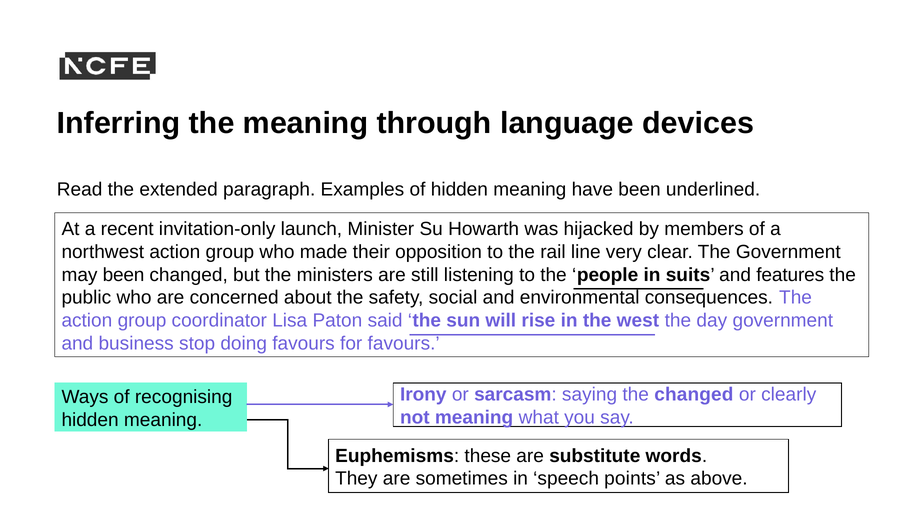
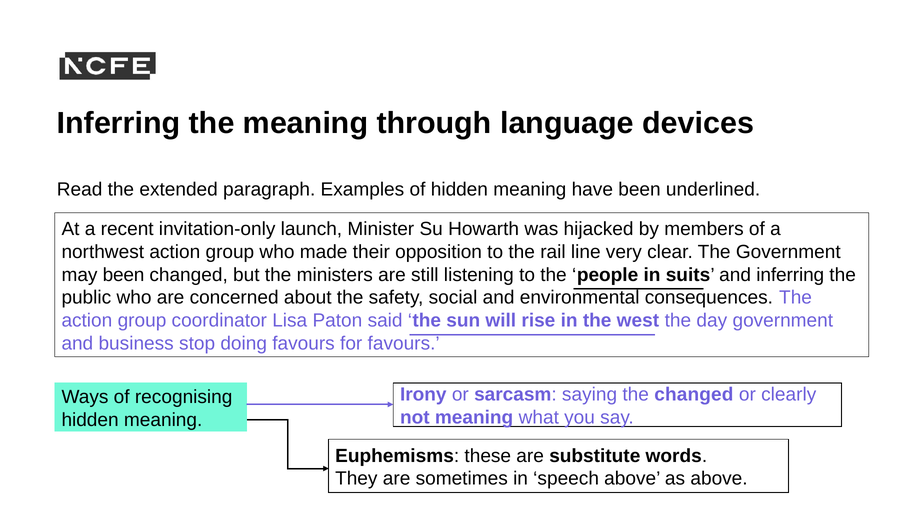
and features: features -> inferring (790, 275)
speech points: points -> above (632, 479)
